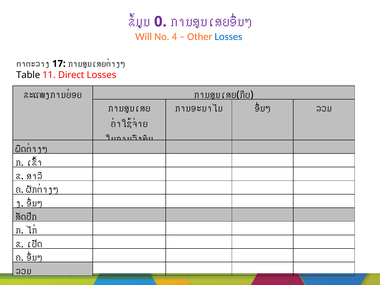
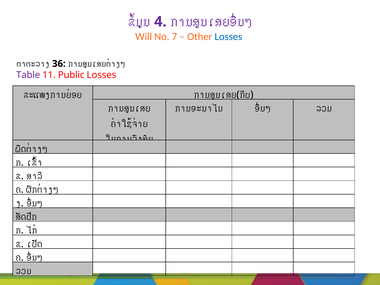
0: 0 -> 4 (160, 22)
4: 4 -> 7 (174, 37)
17: 17 -> 36 (59, 64)
Table colour: black -> purple (28, 75)
Direct: Direct -> Public (71, 75)
